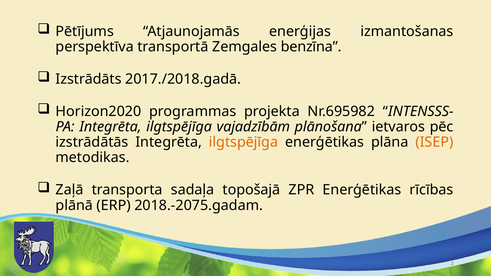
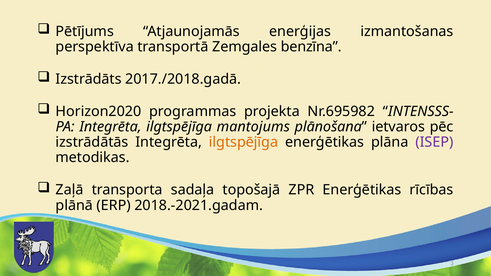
vajadzībām: vajadzībām -> mantojums (253, 127)
ISEP colour: orange -> purple (434, 142)
2018.-2075.gadam: 2018.-2075.gadam -> 2018.-2021.gadam (199, 205)
